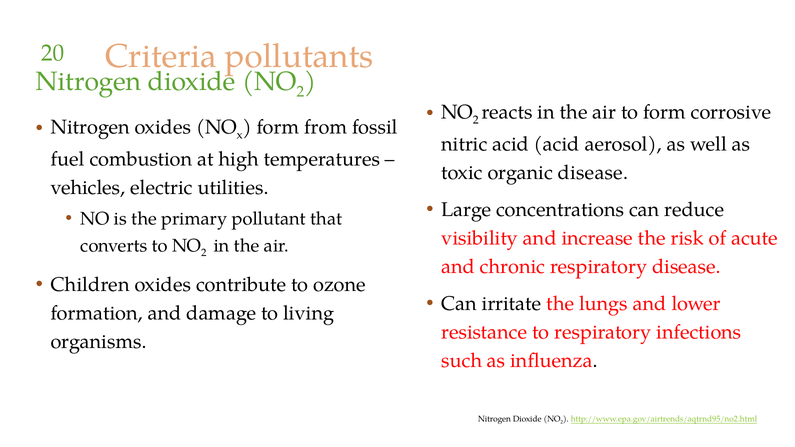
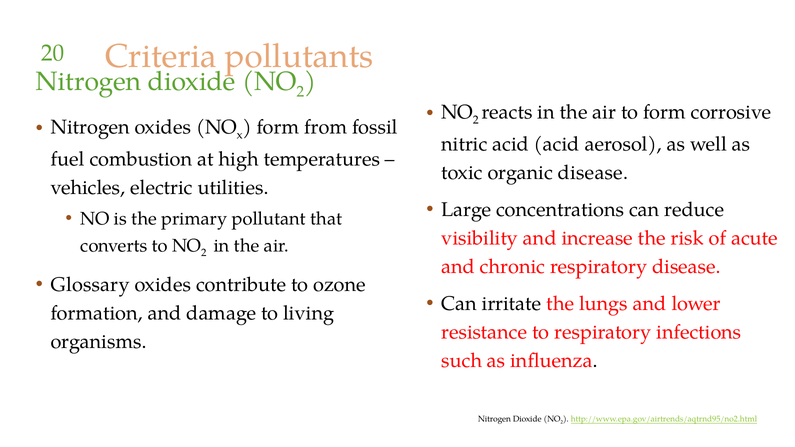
Children: Children -> Glossary (90, 285)
